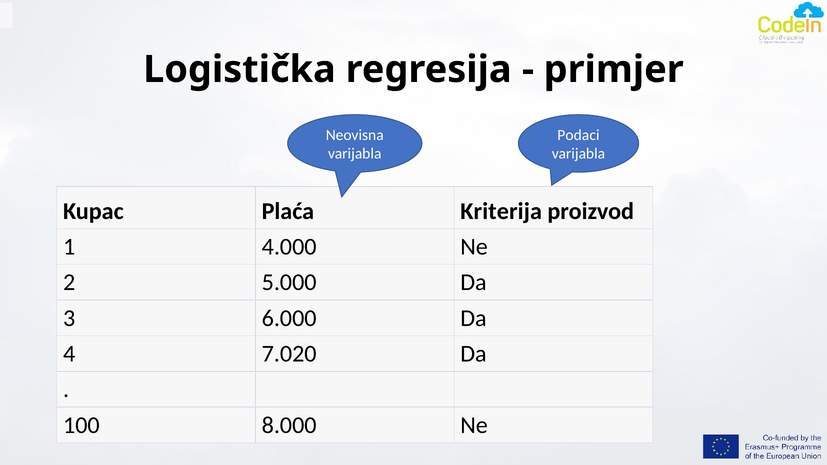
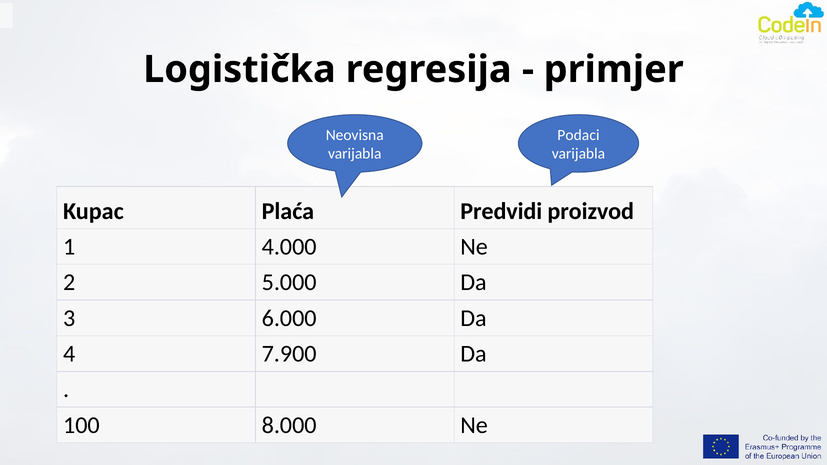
Kriterija: Kriterija -> Predvidi (501, 211)
7.020: 7.020 -> 7.900 (289, 354)
